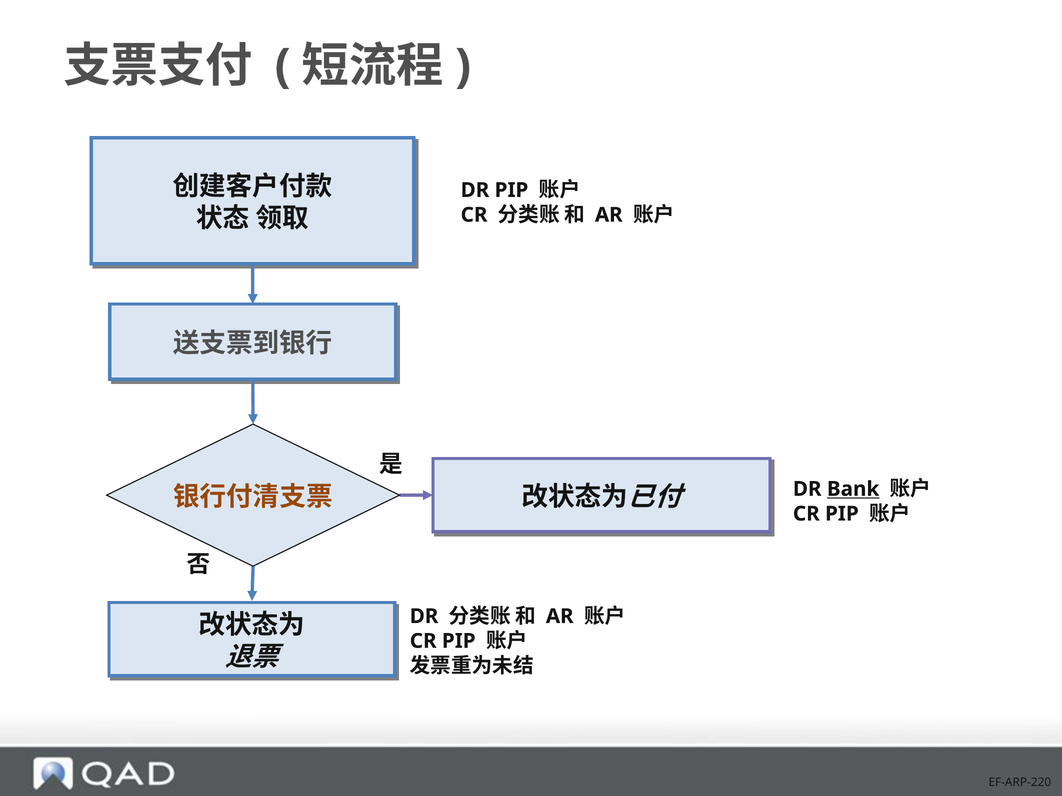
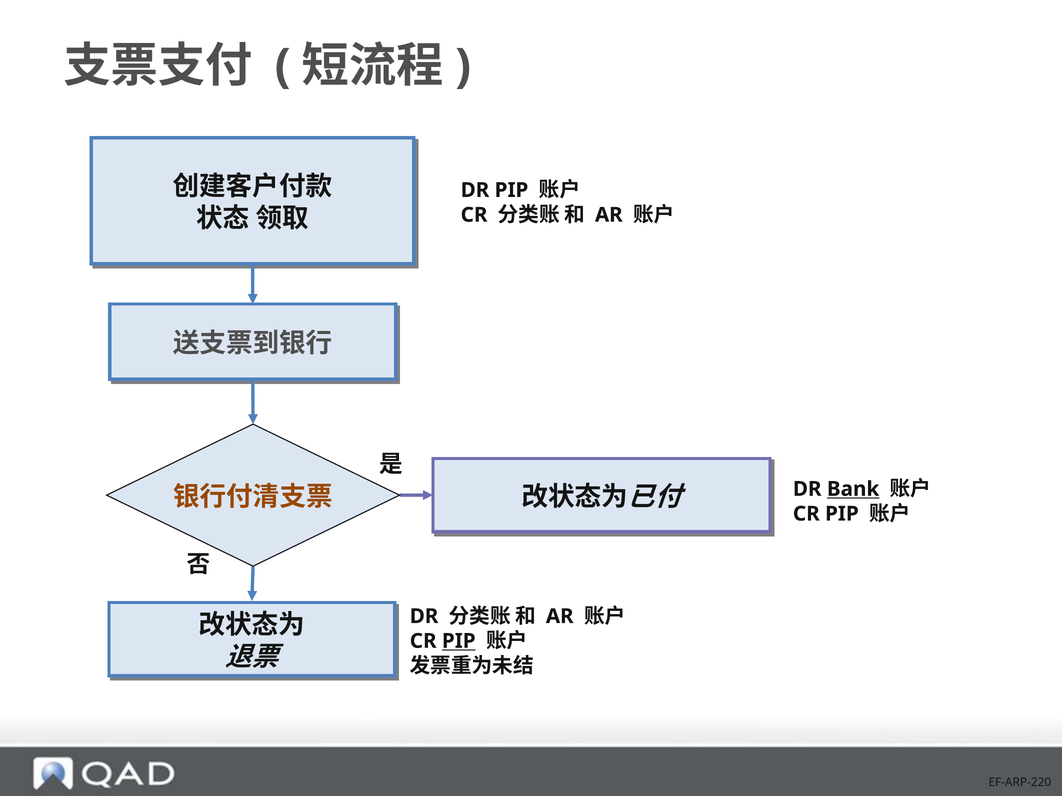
PIP underline: none -> present (459, 641)
